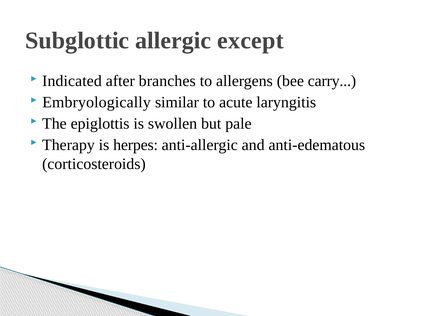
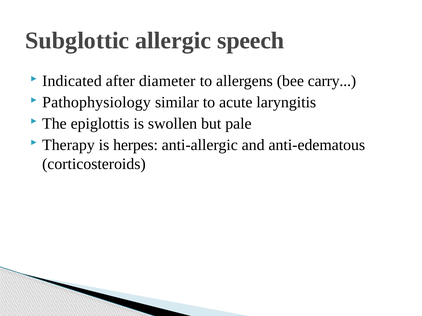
except: except -> speech (251, 41)
branches: branches -> diameter (167, 81)
Embryologically: Embryologically -> Pathophysiology (97, 102)
